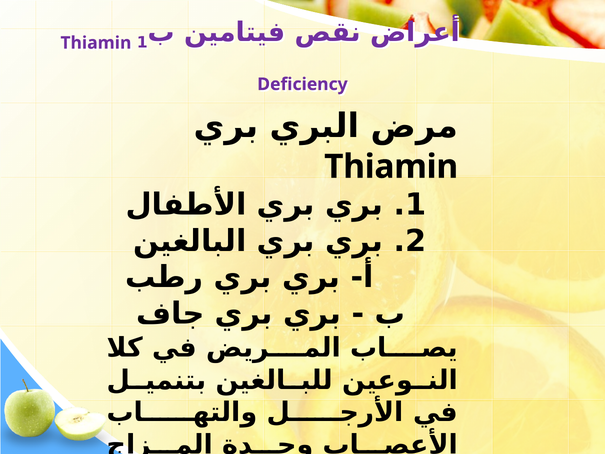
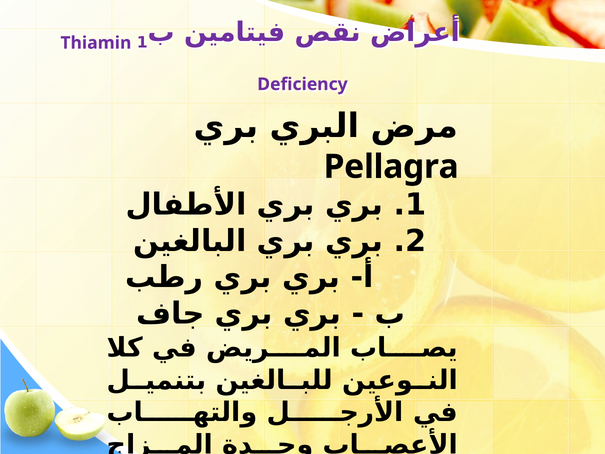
Thiamin: Thiamin -> Pellagra (391, 167)
